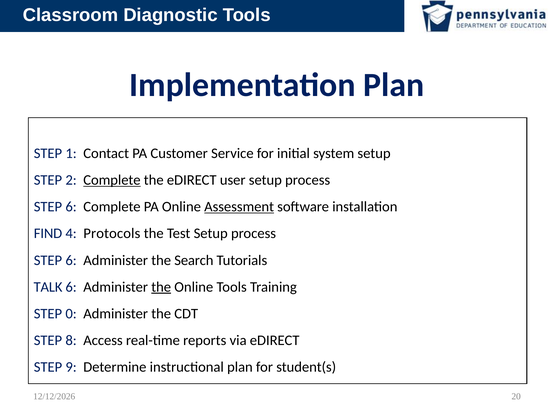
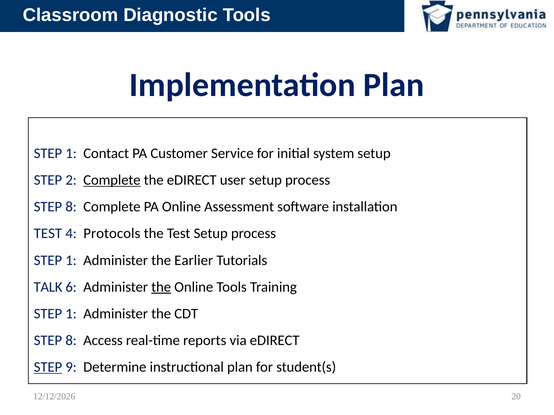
6: 6 -> 8 (71, 207)
Assessment underline: present -> none (239, 207)
FIND: FIND -> TEST (48, 234)
6: 6 -> 1 (71, 261)
Search: Search -> Earlier (194, 261)
0: 0 -> 1 (71, 314)
STEP underline: none -> present (48, 368)
